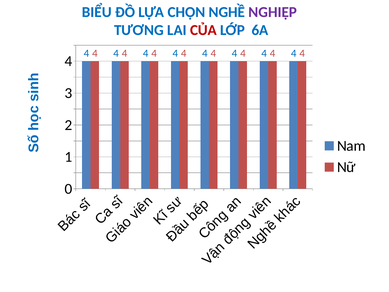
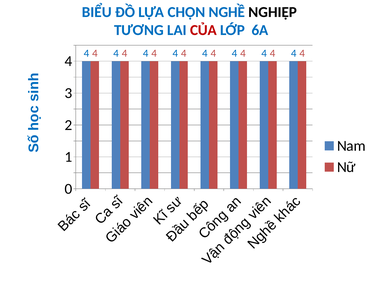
NGHIỆP colour: purple -> black (273, 12)
